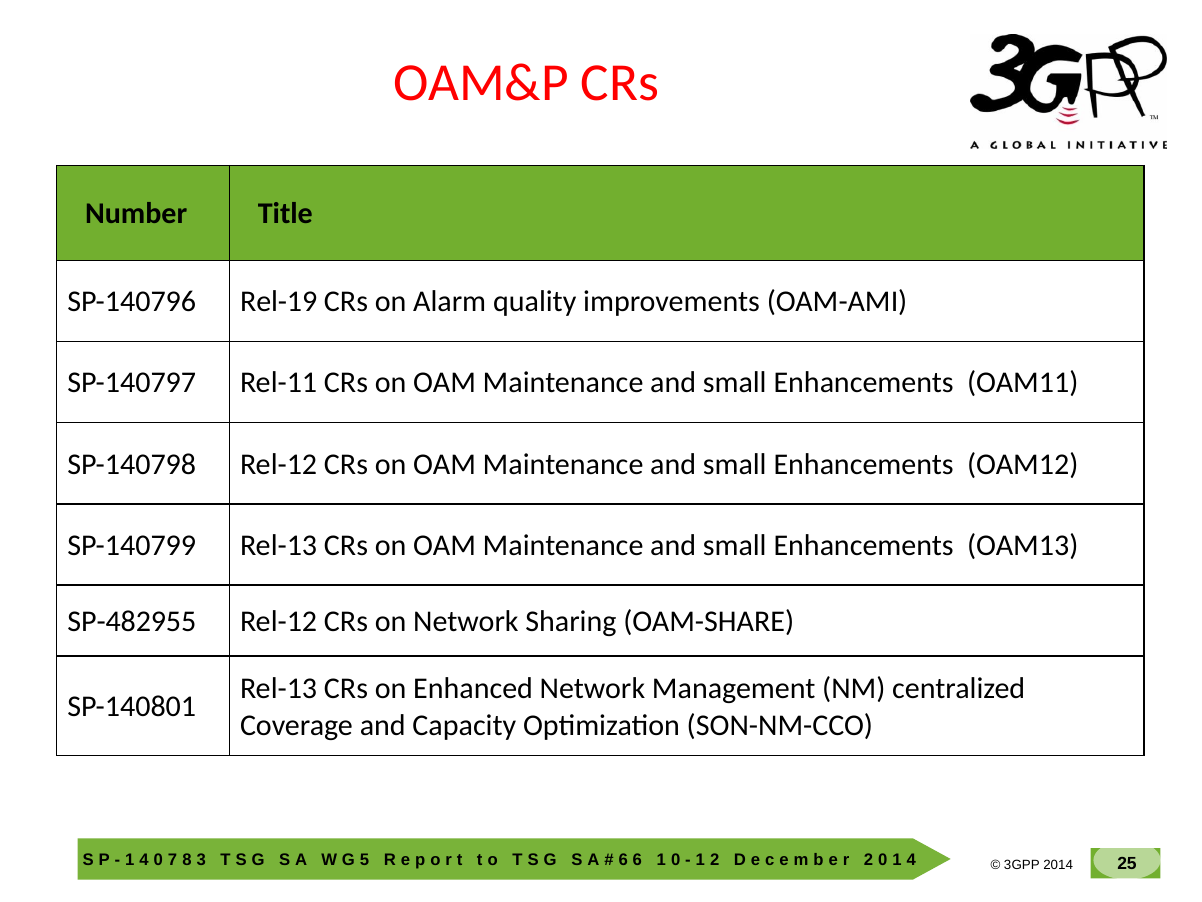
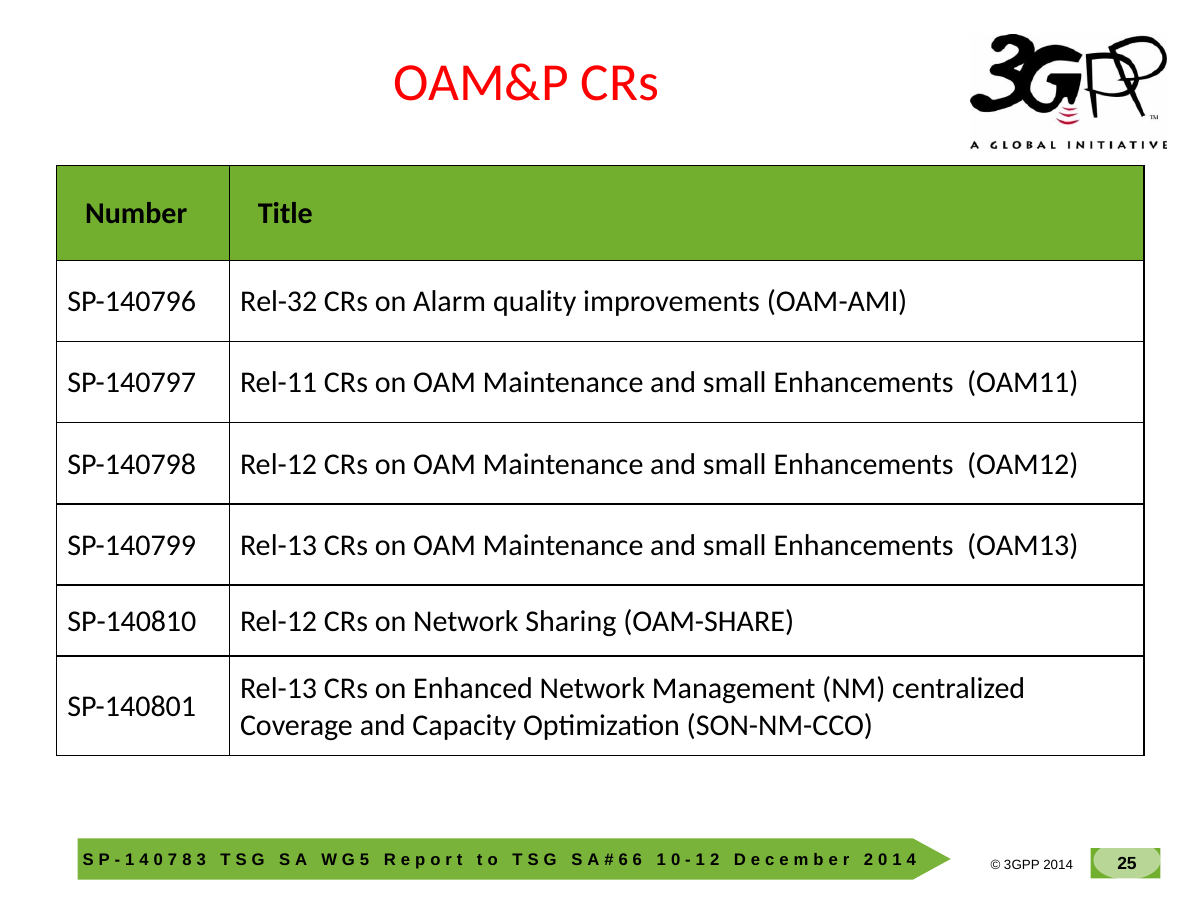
Rel-19: Rel-19 -> Rel-32 (279, 302)
SP-482955: SP-482955 -> SP-140810 (132, 621)
